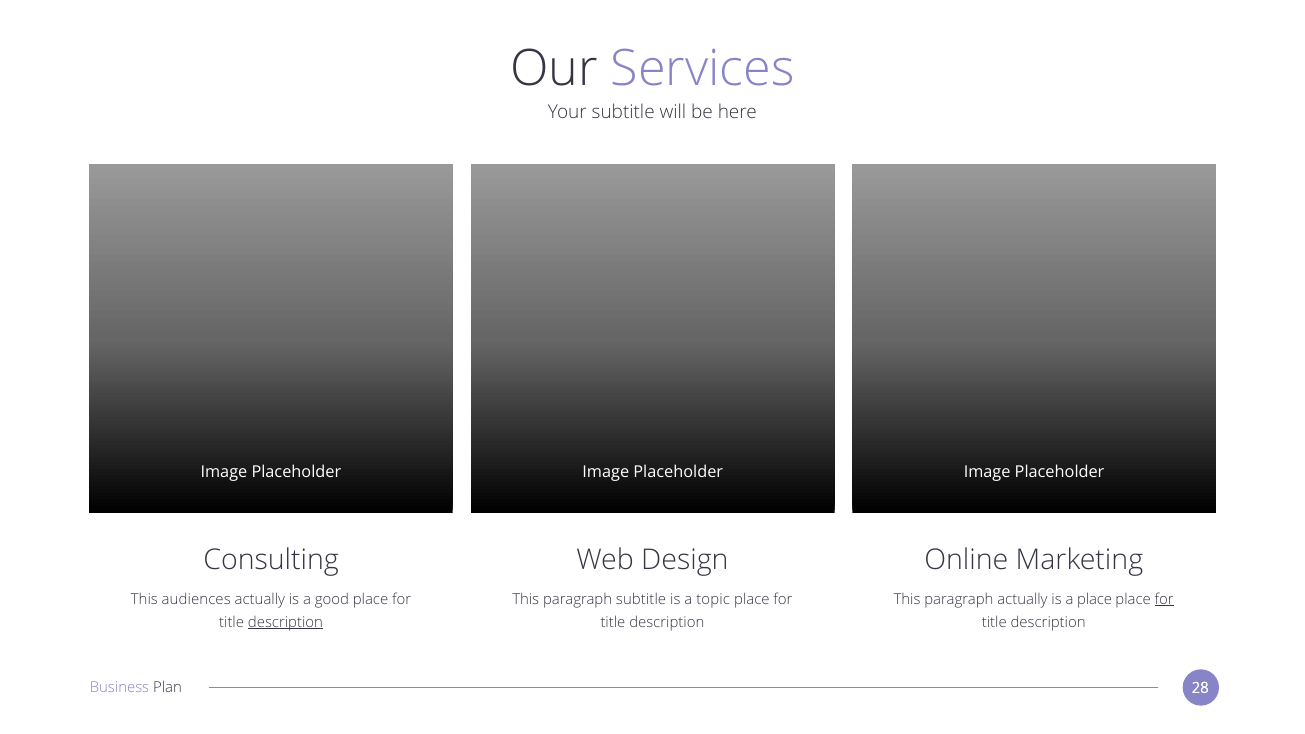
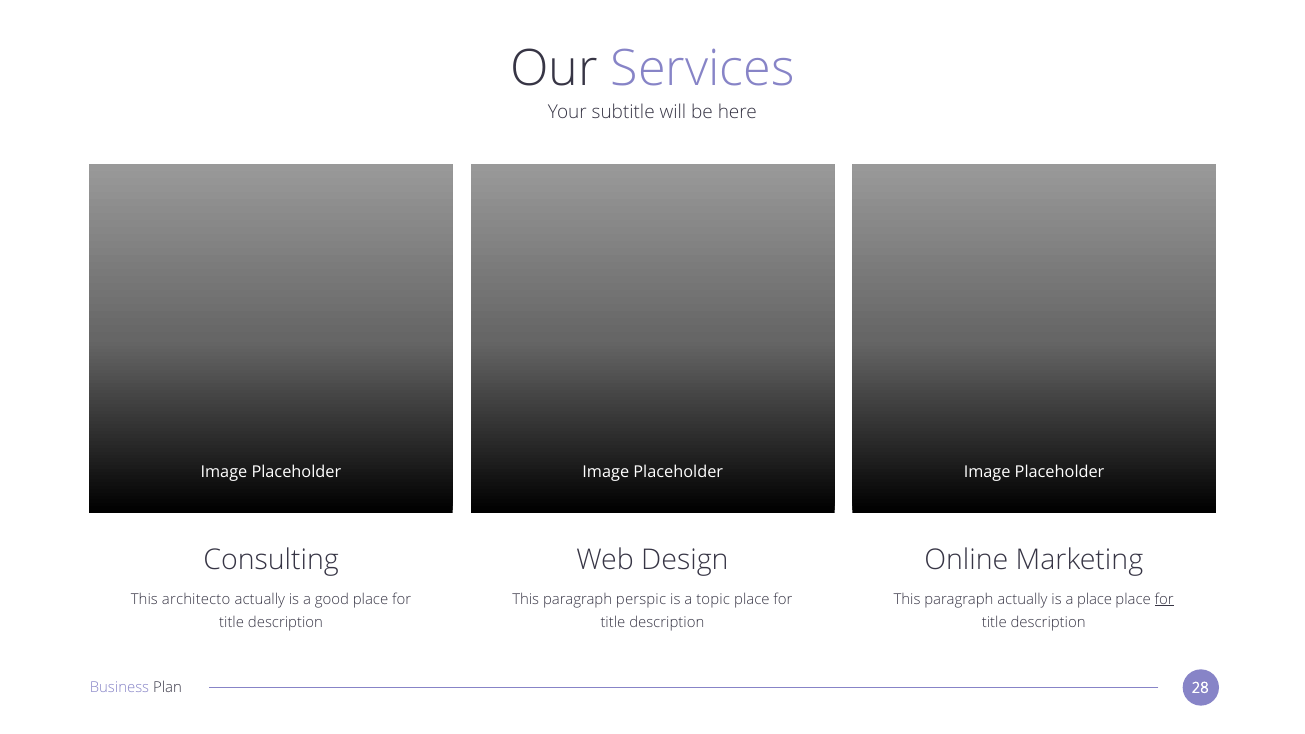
audiences: audiences -> architecto (196, 599)
paragraph subtitle: subtitle -> perspic (641, 599)
description underline: present -> none (285, 623)
